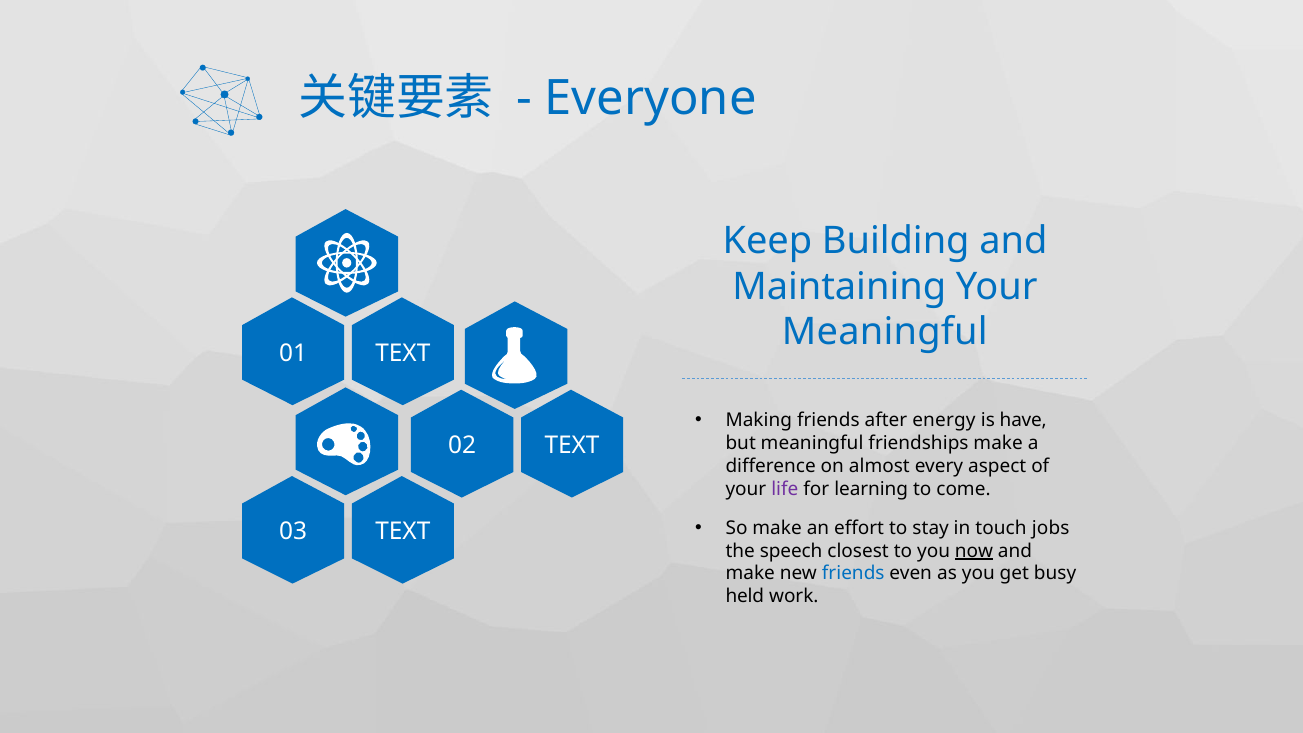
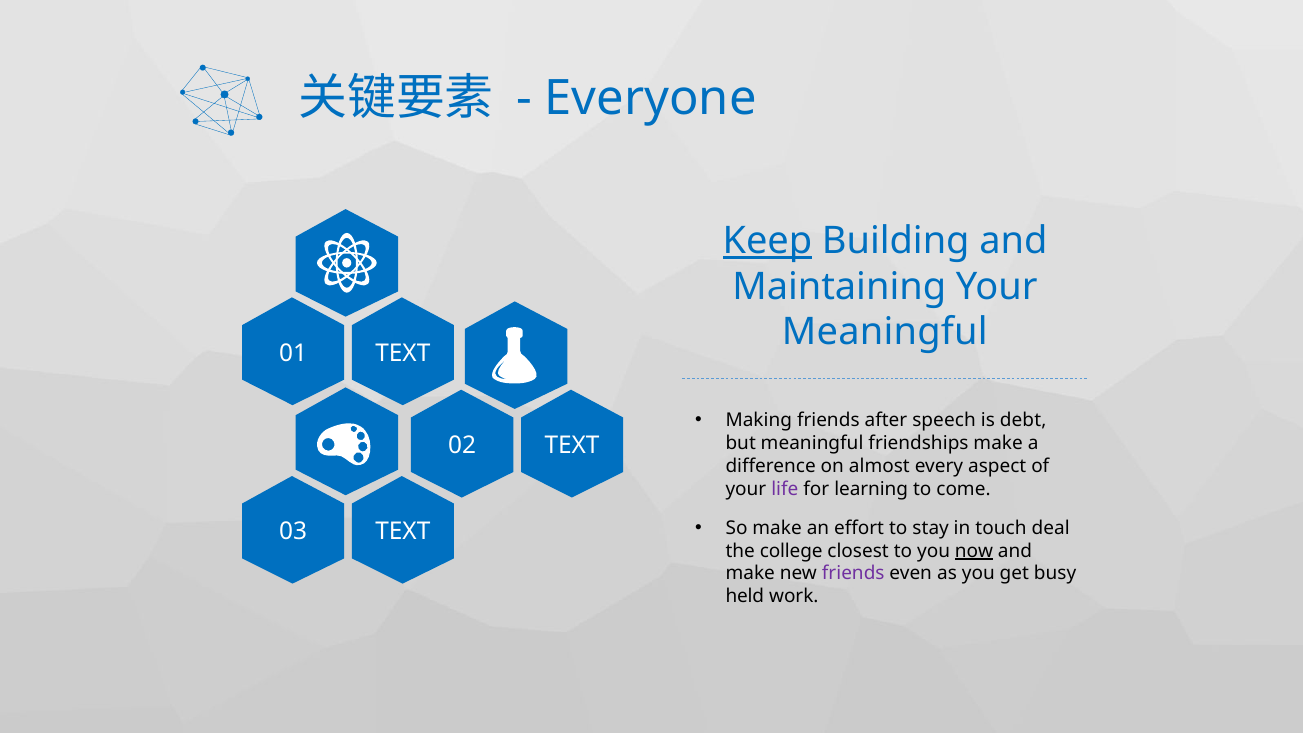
Keep underline: none -> present (767, 241)
energy: energy -> speech (944, 420)
have: have -> debt (1023, 420)
jobs: jobs -> deal (1051, 528)
speech: speech -> college (791, 551)
friends colour: blue -> purple (853, 574)
